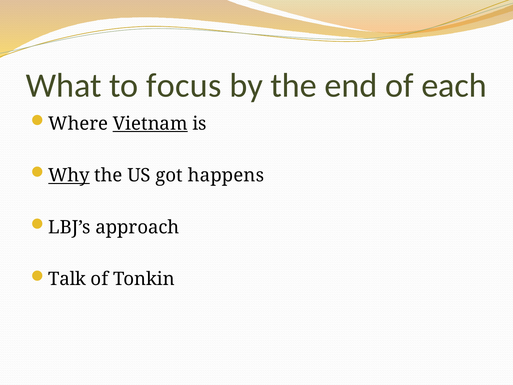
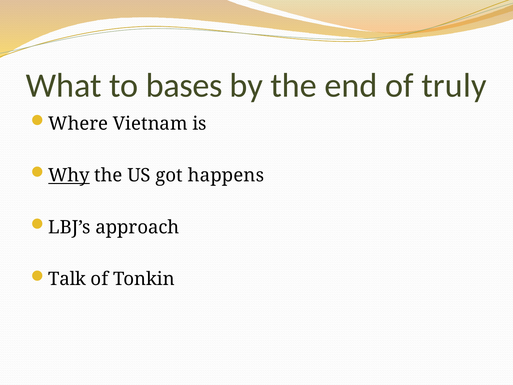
focus: focus -> bases (184, 85)
each: each -> truly (454, 85)
Vietnam underline: present -> none (150, 124)
